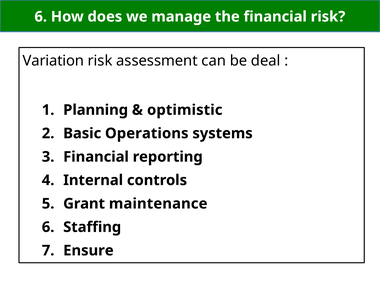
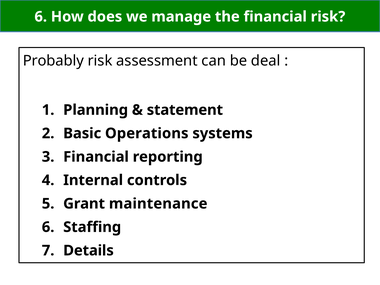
Variation: Variation -> Probably (53, 61)
optimistic: optimistic -> statement (185, 110)
Ensure: Ensure -> Details (88, 251)
